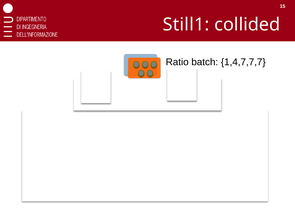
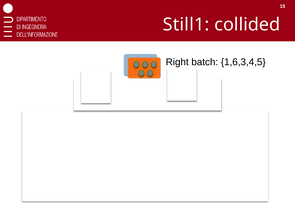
Ratio: Ratio -> Right (177, 62)
1,4,7,7,7: 1,4,7,7,7 -> 1,6,3,4,5 (243, 62)
